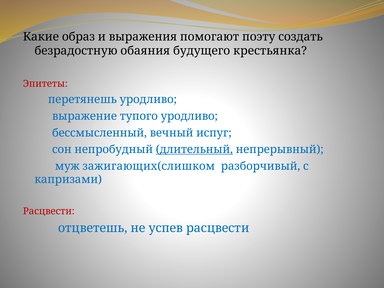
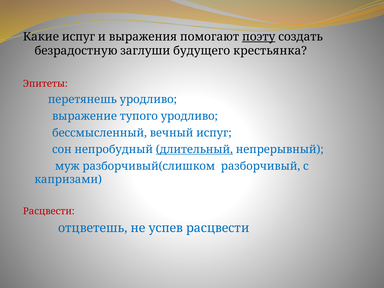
Какие образ: образ -> испуг (78, 37)
поэту underline: none -> present (259, 37)
обаяния: обаяния -> заглуши (145, 51)
зажигающих(слишком: зажигающих(слишком -> разборчивый(слишком (149, 166)
